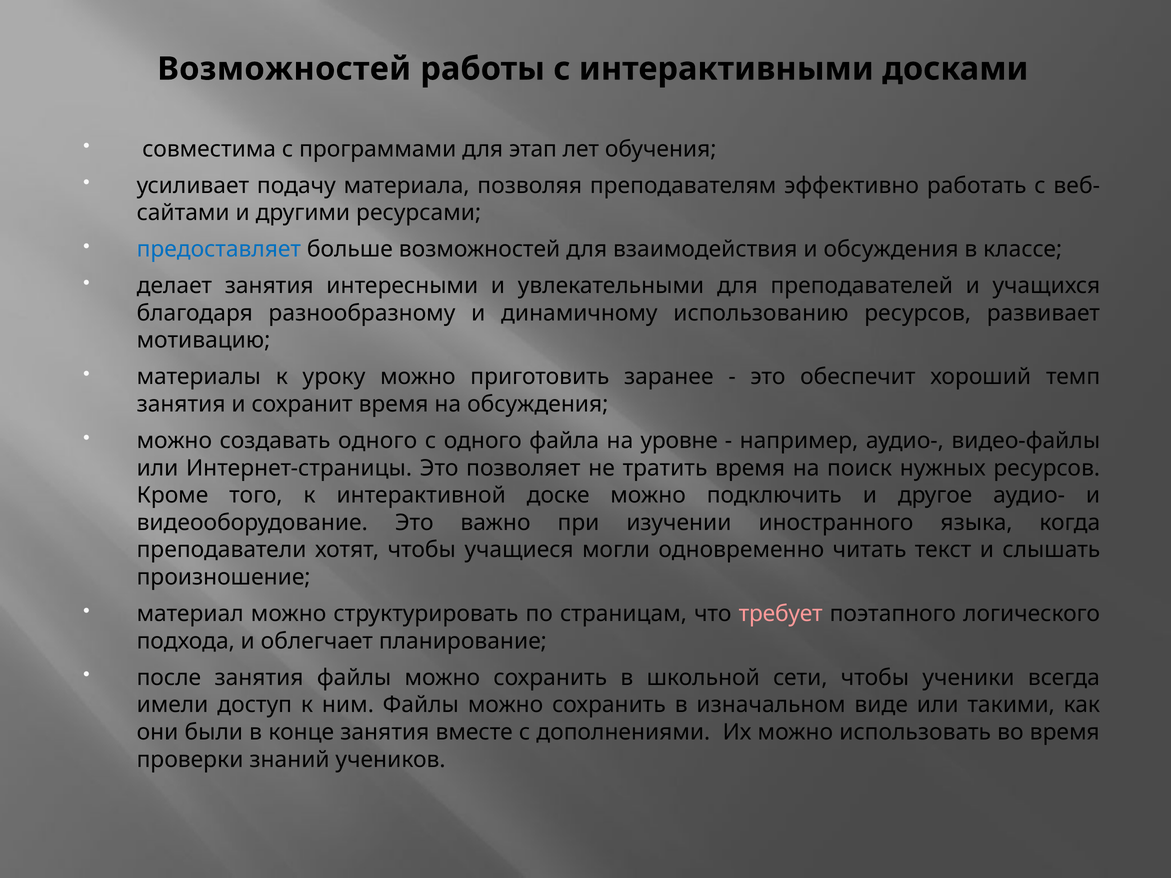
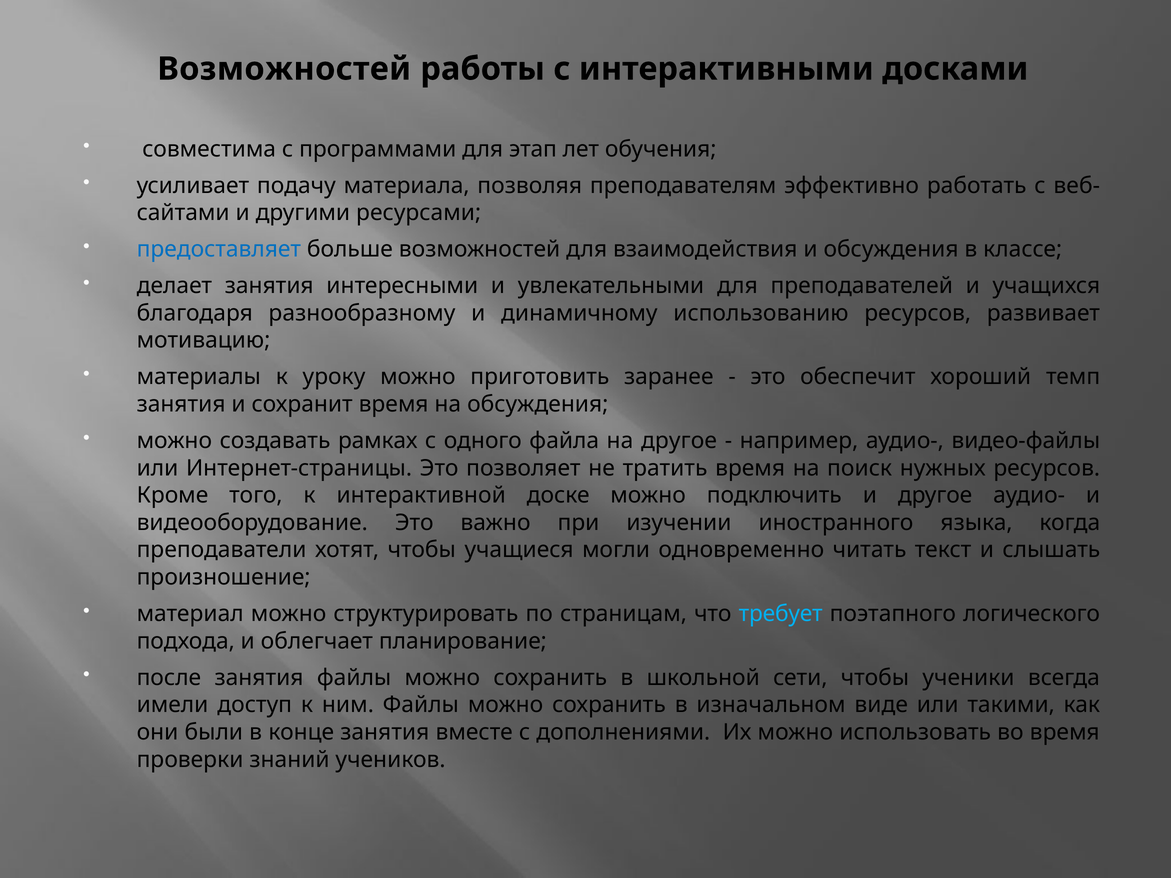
создавать одного: одного -> рамках (378, 441)
на уровне: уровне -> другое (679, 441)
требует colour: pink -> light blue (781, 614)
